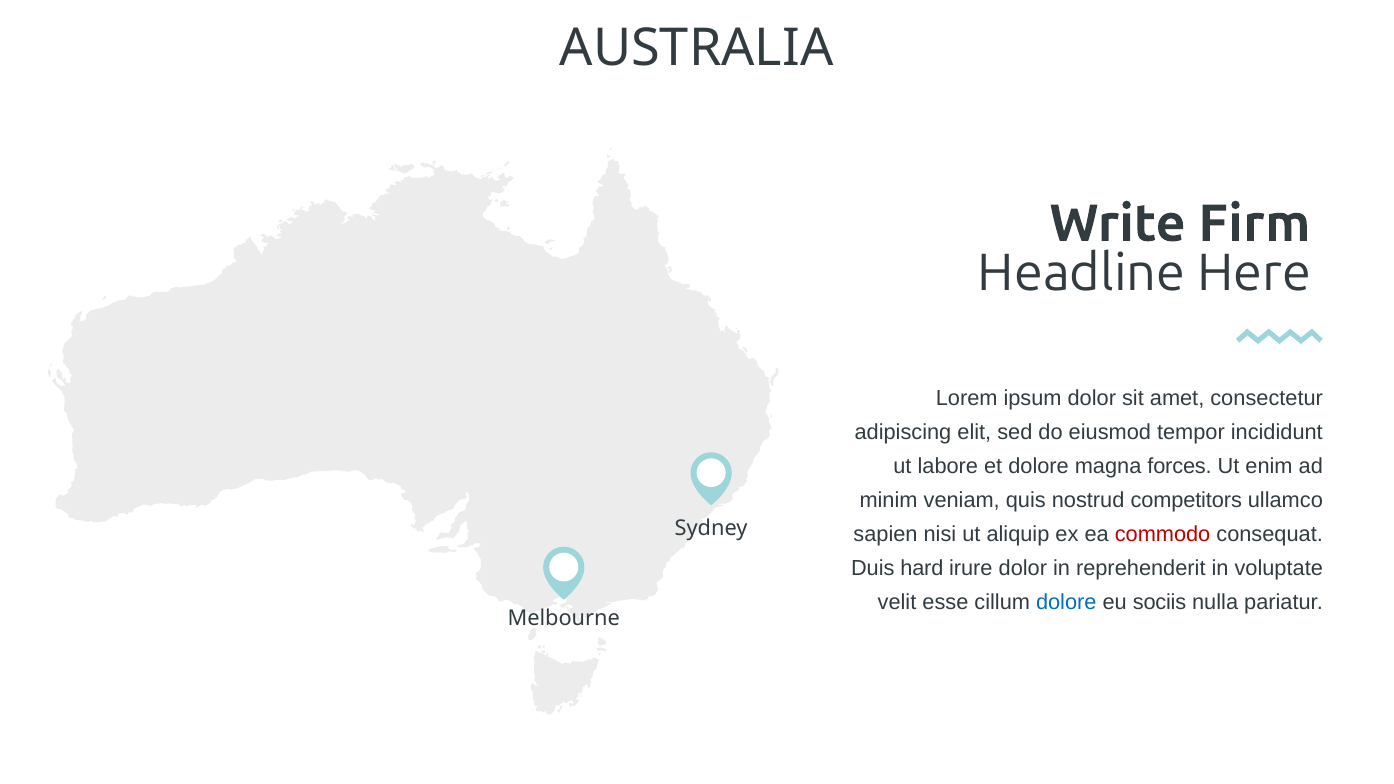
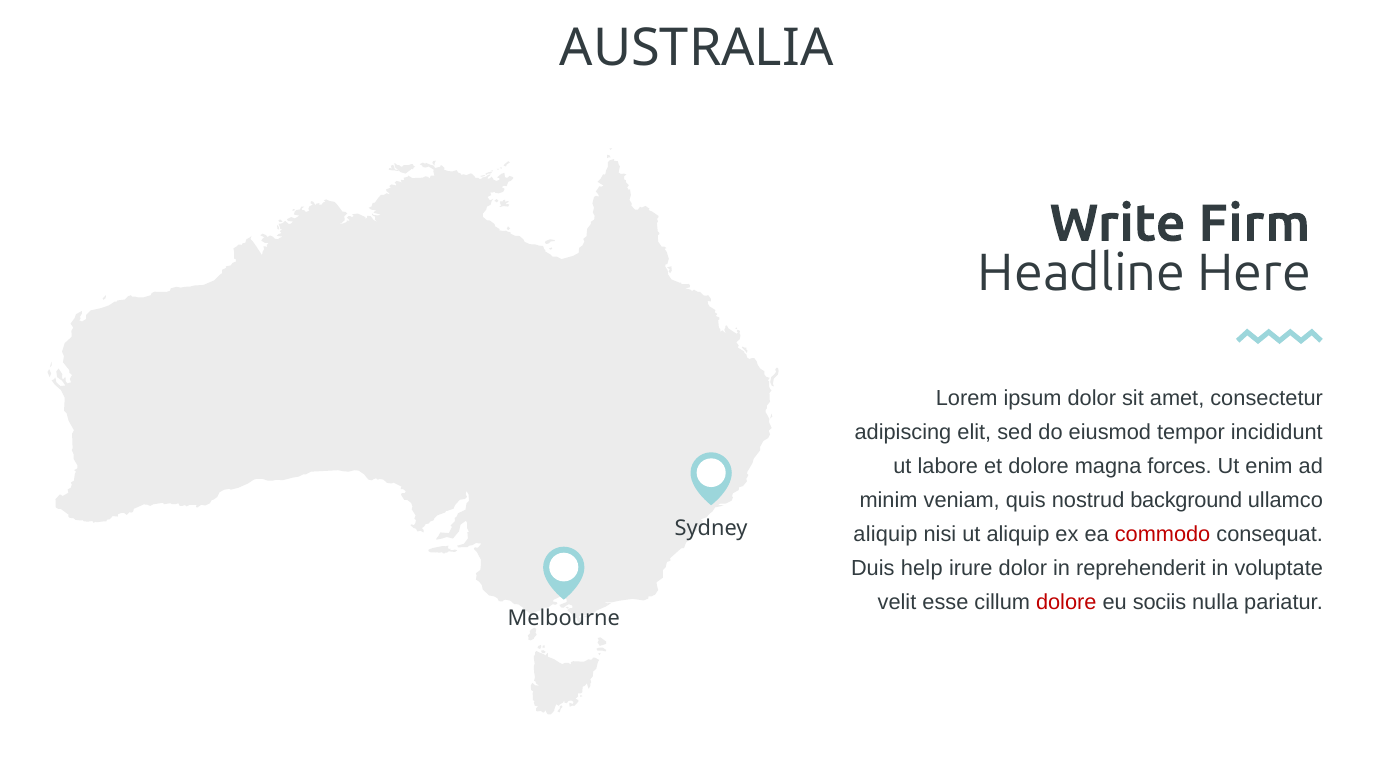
competitors: competitors -> background (1186, 500)
sapien: sapien -> aliquip (885, 534)
hard: hard -> help (922, 568)
dolore colour: blue -> red (1066, 602)
